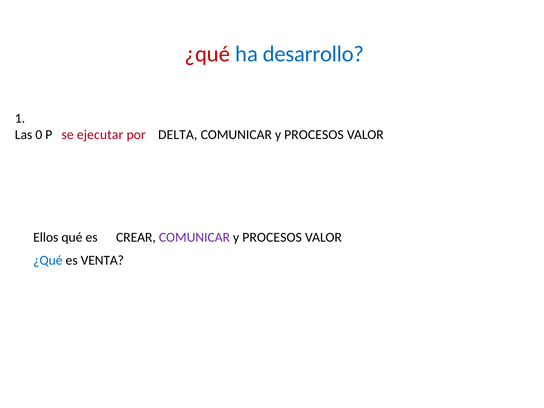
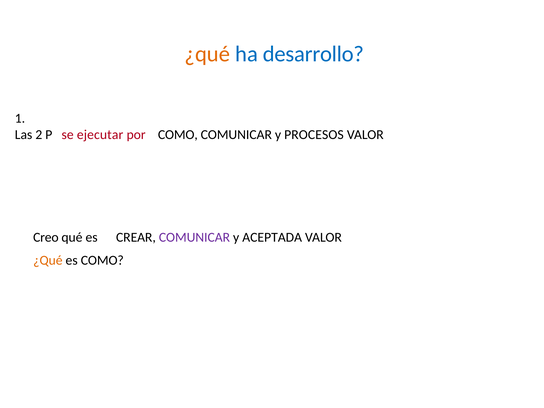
¿qué colour: red -> orange (207, 54)
0: 0 -> 2 (39, 135)
por DELTA: DELTA -> COMO (178, 135)
Ellos: Ellos -> Creo (46, 237)
PROCESOS: PROCESOS -> ACEPTADA (272, 237)
¿Qué colour: blue -> orange (48, 260)
es VENTA: VENTA -> COMO (102, 260)
